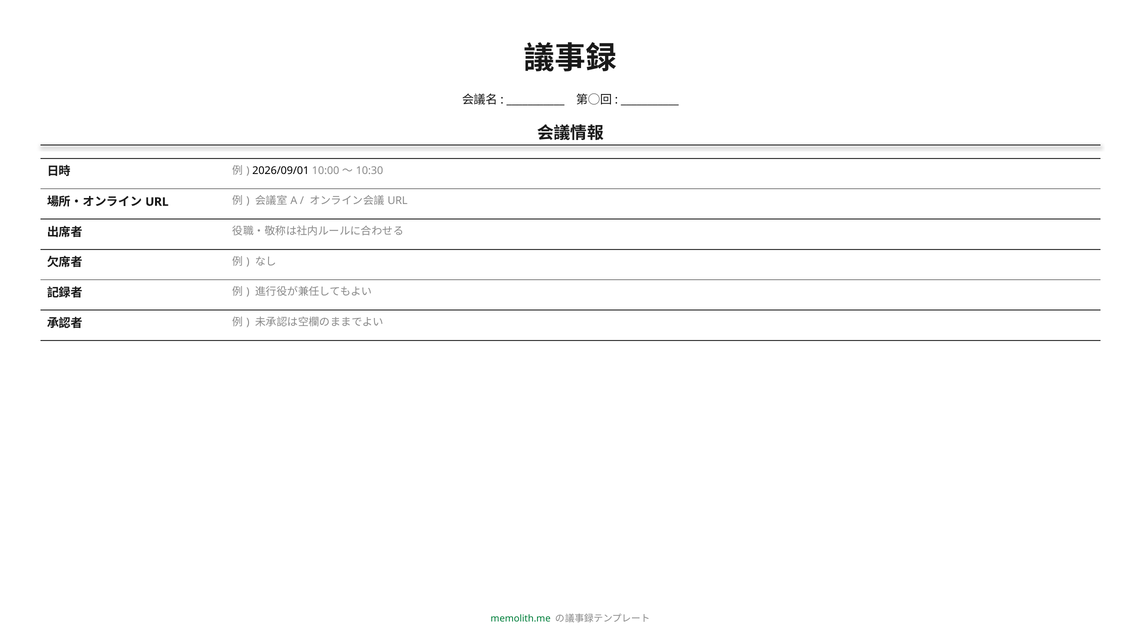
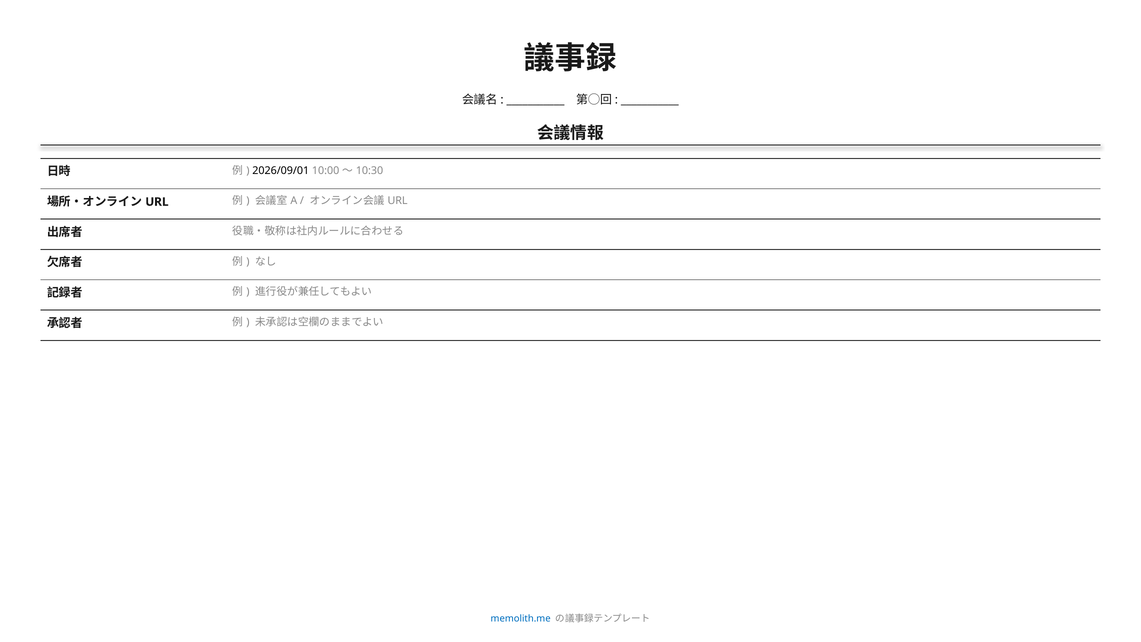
memolith.me colour: green -> blue (521, 619)
